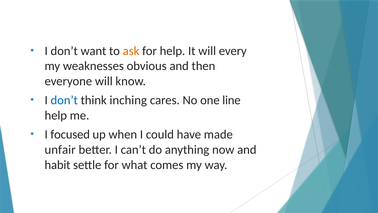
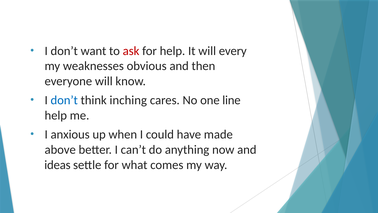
ask colour: orange -> red (131, 51)
focused: focused -> anxious (70, 134)
unfair: unfair -> above (60, 149)
habit: habit -> ideas (57, 165)
